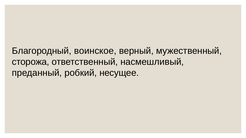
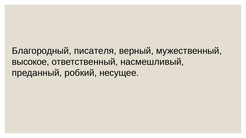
воинское: воинское -> писателя (95, 51)
сторожа: сторожа -> высокое (31, 62)
